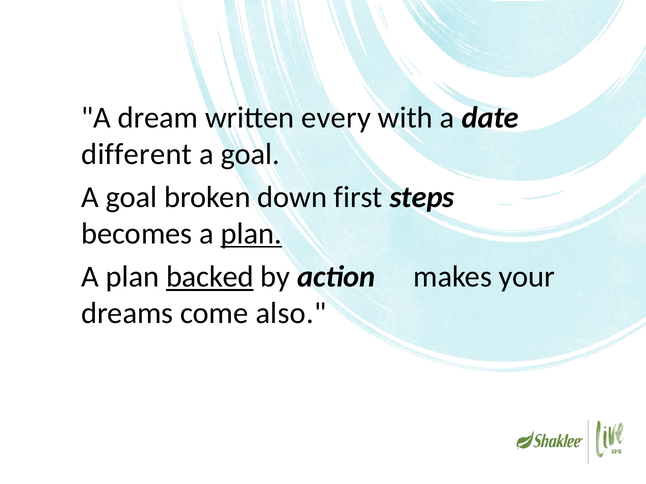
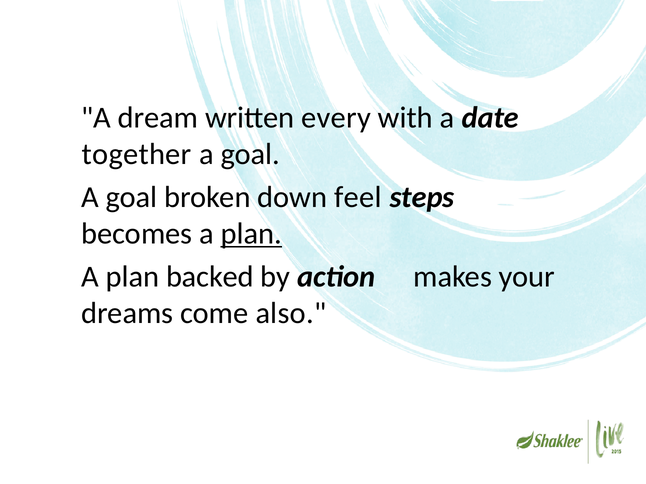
different: different -> together (137, 154)
first: first -> feel (358, 197)
backed underline: present -> none (210, 277)
